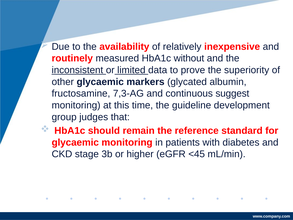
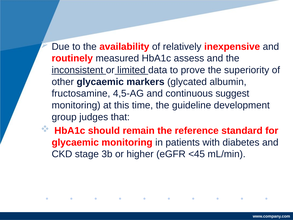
without: without -> assess (189, 58)
7,3-AG: 7,3-AG -> 4,5-AG (128, 93)
